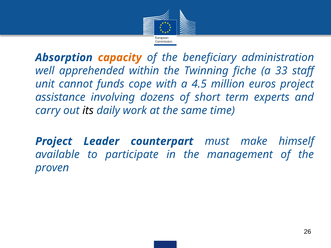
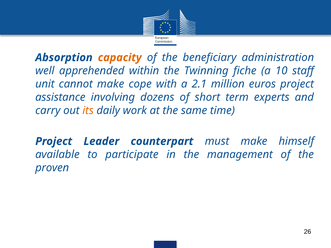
33: 33 -> 10 (281, 71)
cannot funds: funds -> make (111, 84)
4.5: 4.5 -> 2.1 (199, 84)
its colour: black -> orange (88, 111)
